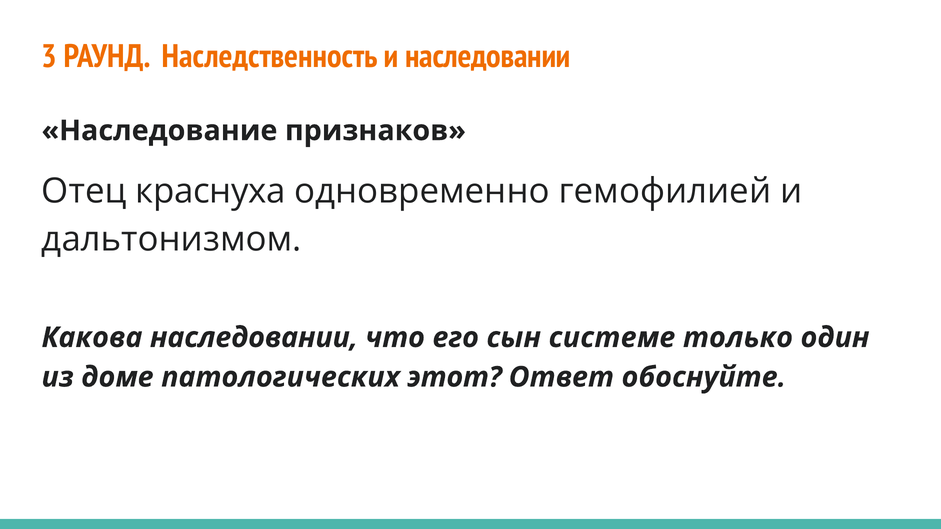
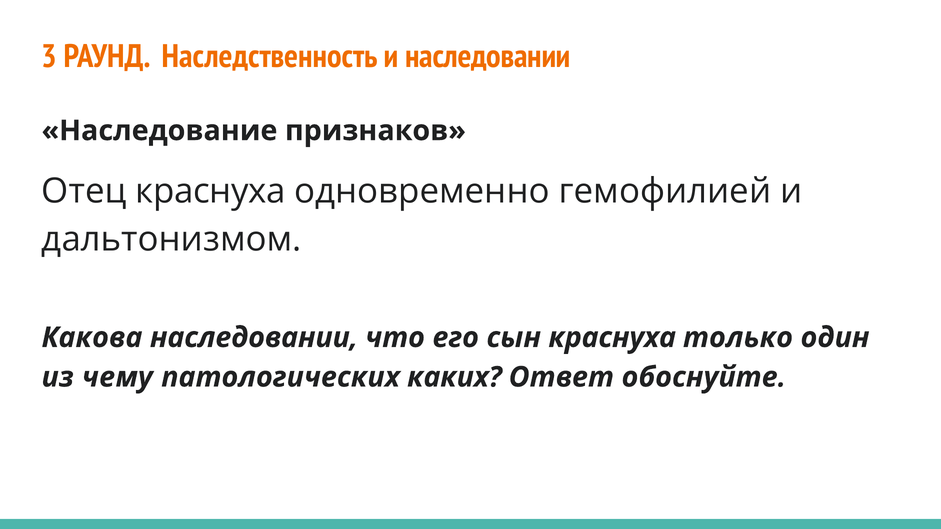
сын системе: системе -> краснуха (612, 338)
доме: доме -> чему (117, 377)
этот: этот -> каких (454, 377)
